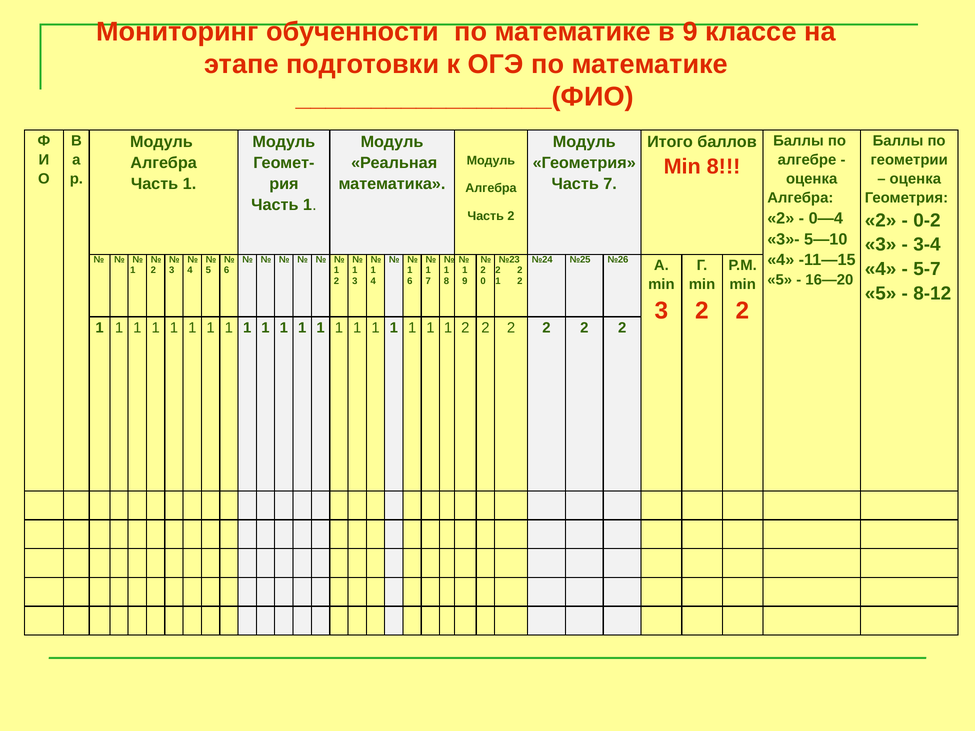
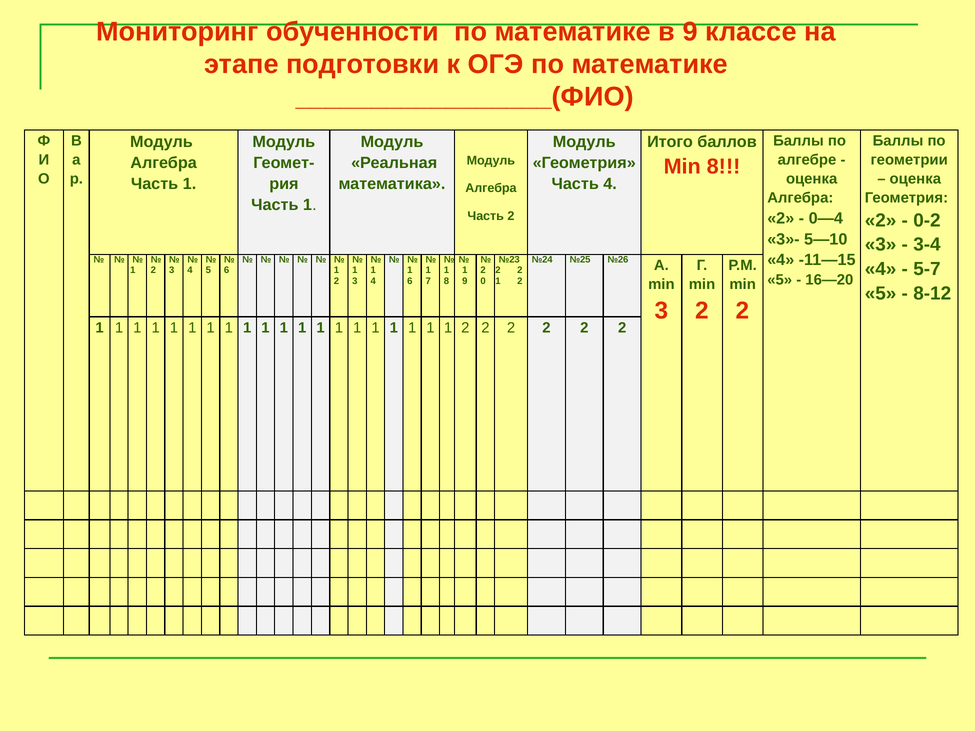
Часть 7: 7 -> 4 (610, 184)
